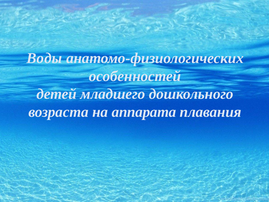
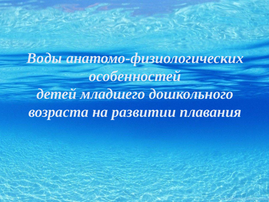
аппарата: аппарата -> развитии (144, 112)
